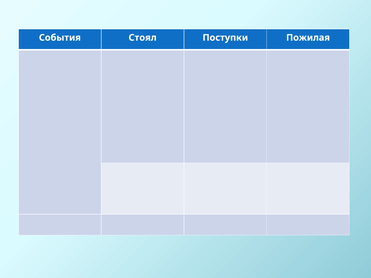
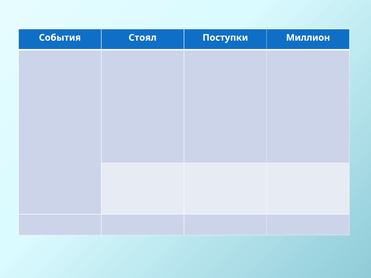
Пожилая: Пожилая -> Миллион (308, 38)
